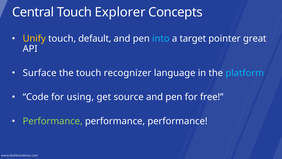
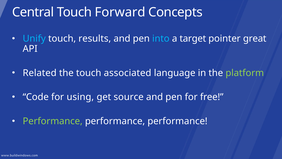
Explorer: Explorer -> Forward (120, 12)
Unify colour: yellow -> light blue (34, 39)
default: default -> results (95, 39)
Surface: Surface -> Related (40, 73)
recognizer: recognizer -> associated (128, 73)
platform colour: light blue -> light green (245, 73)
